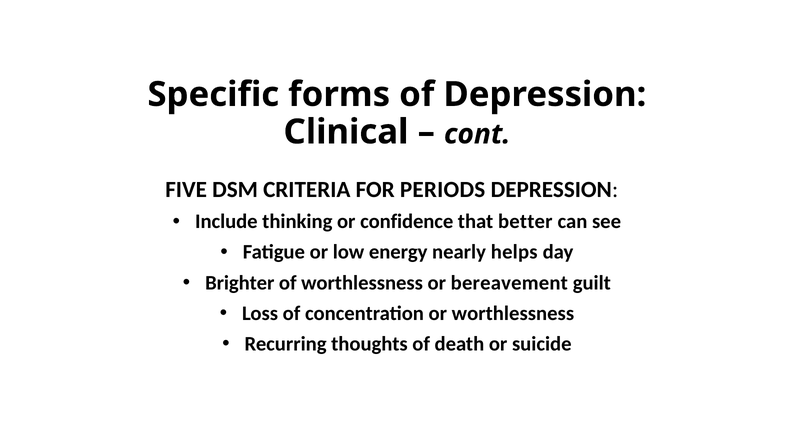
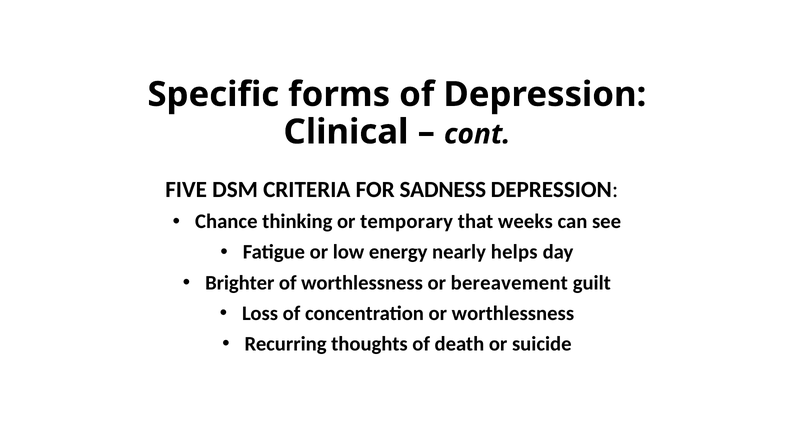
PERIODS: PERIODS -> SADNESS (443, 190)
Include: Include -> Chance (226, 222)
confidence: confidence -> temporary (407, 222)
better: better -> weeks (525, 222)
